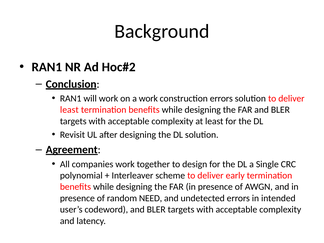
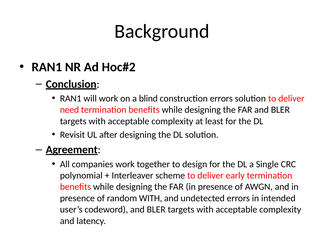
a work: work -> blind (148, 98)
least: least -> need (69, 110)
random NEED: NEED -> WITH (151, 198)
